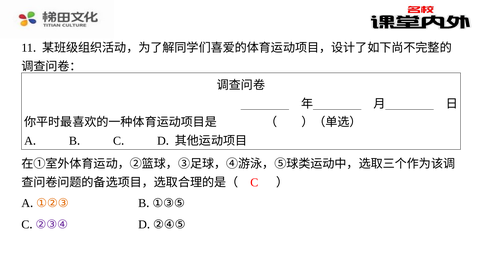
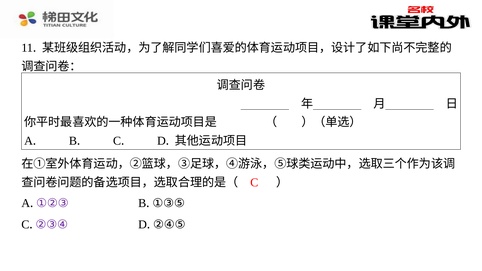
①②③ colour: orange -> purple (52, 203)
